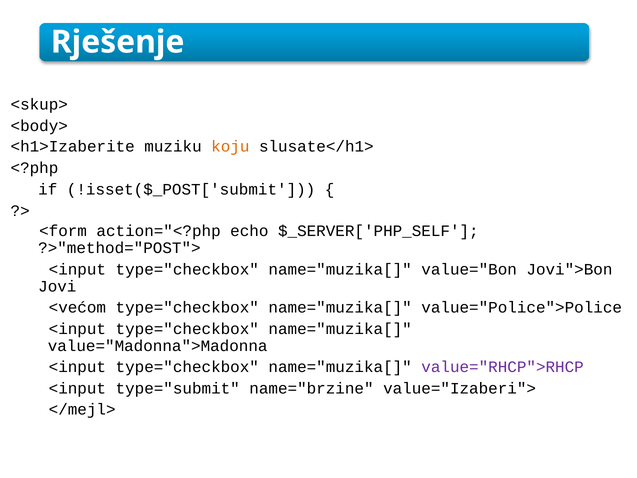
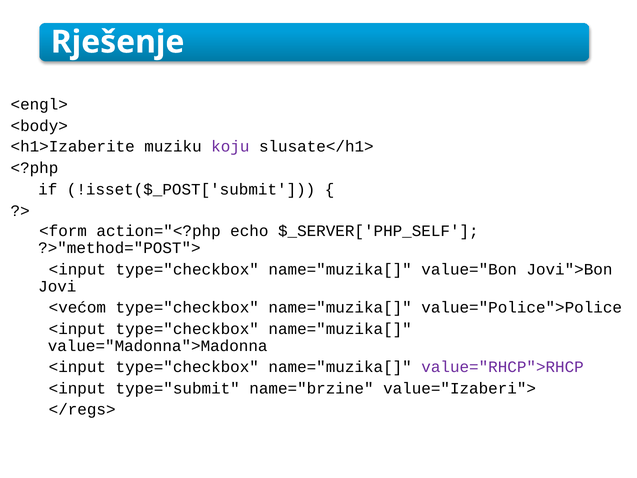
<skup>: <skup> -> <engl> (39, 105)
koju colour: orange -> purple (230, 147)
</mejl>: </mejl> -> </regs> (82, 409)
